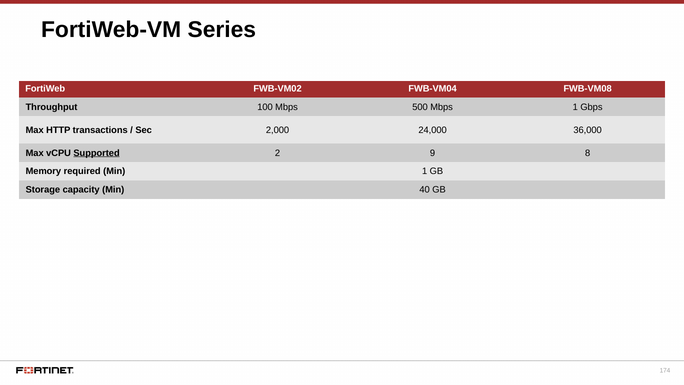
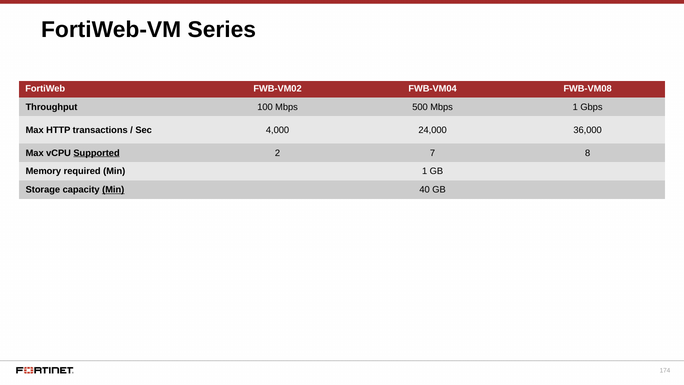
2,000: 2,000 -> 4,000 (278, 130)
9: 9 -> 7 (433, 153)
Min underline: none -> present (113, 190)
